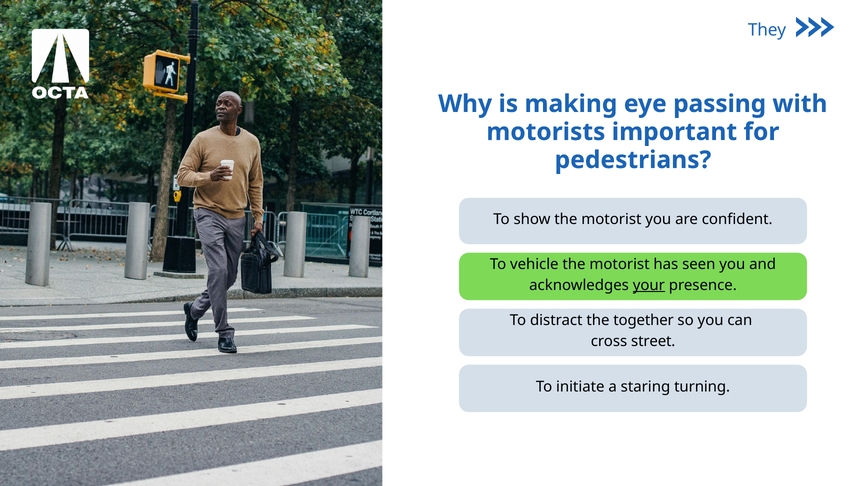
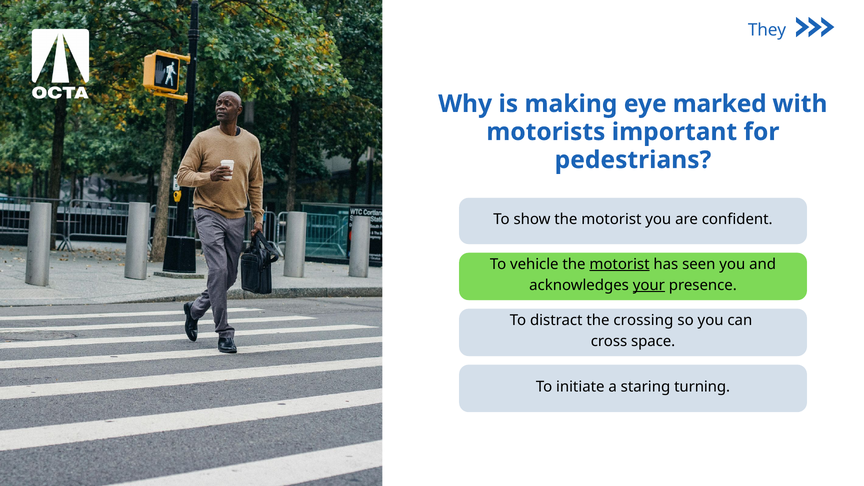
passing: passing -> marked (720, 104)
motorist underline: none -> present (619, 264)
together: together -> crossing (643, 320)
street: street -> space (653, 341)
